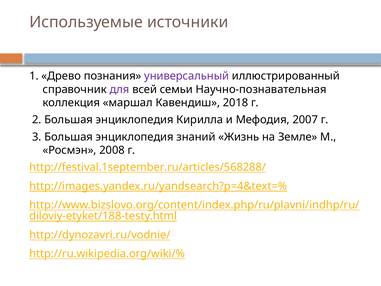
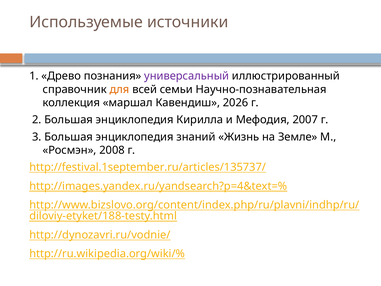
для colour: purple -> orange (119, 89)
2018: 2018 -> 2026 (236, 103)
http://festival.1september.ru/articles/568288/: http://festival.1september.ru/articles/568288/ -> http://festival.1september.ru/articles/135737/ (148, 167)
